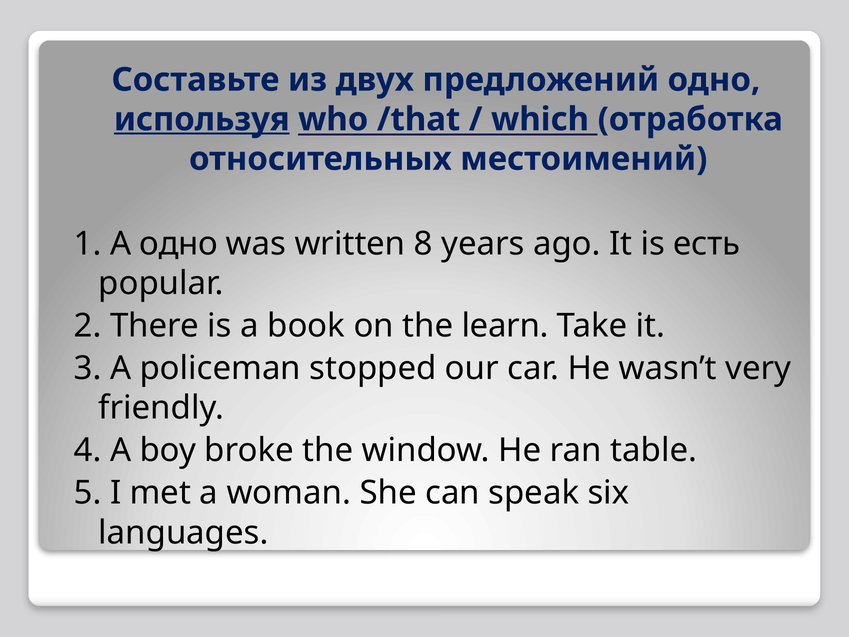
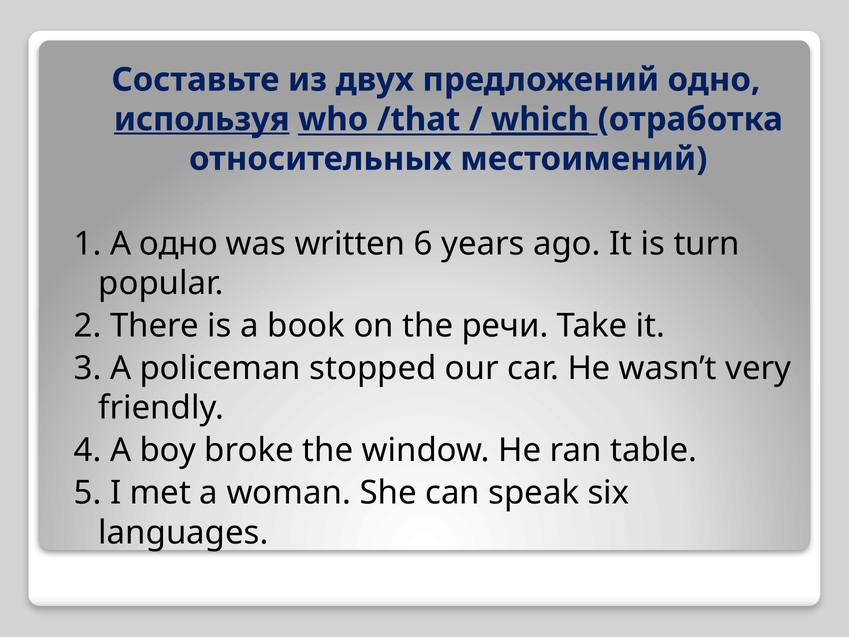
which underline: none -> present (540, 119)
8: 8 -> 6 (423, 244)
есть: есть -> turn (707, 244)
learn: learn -> речи (505, 326)
